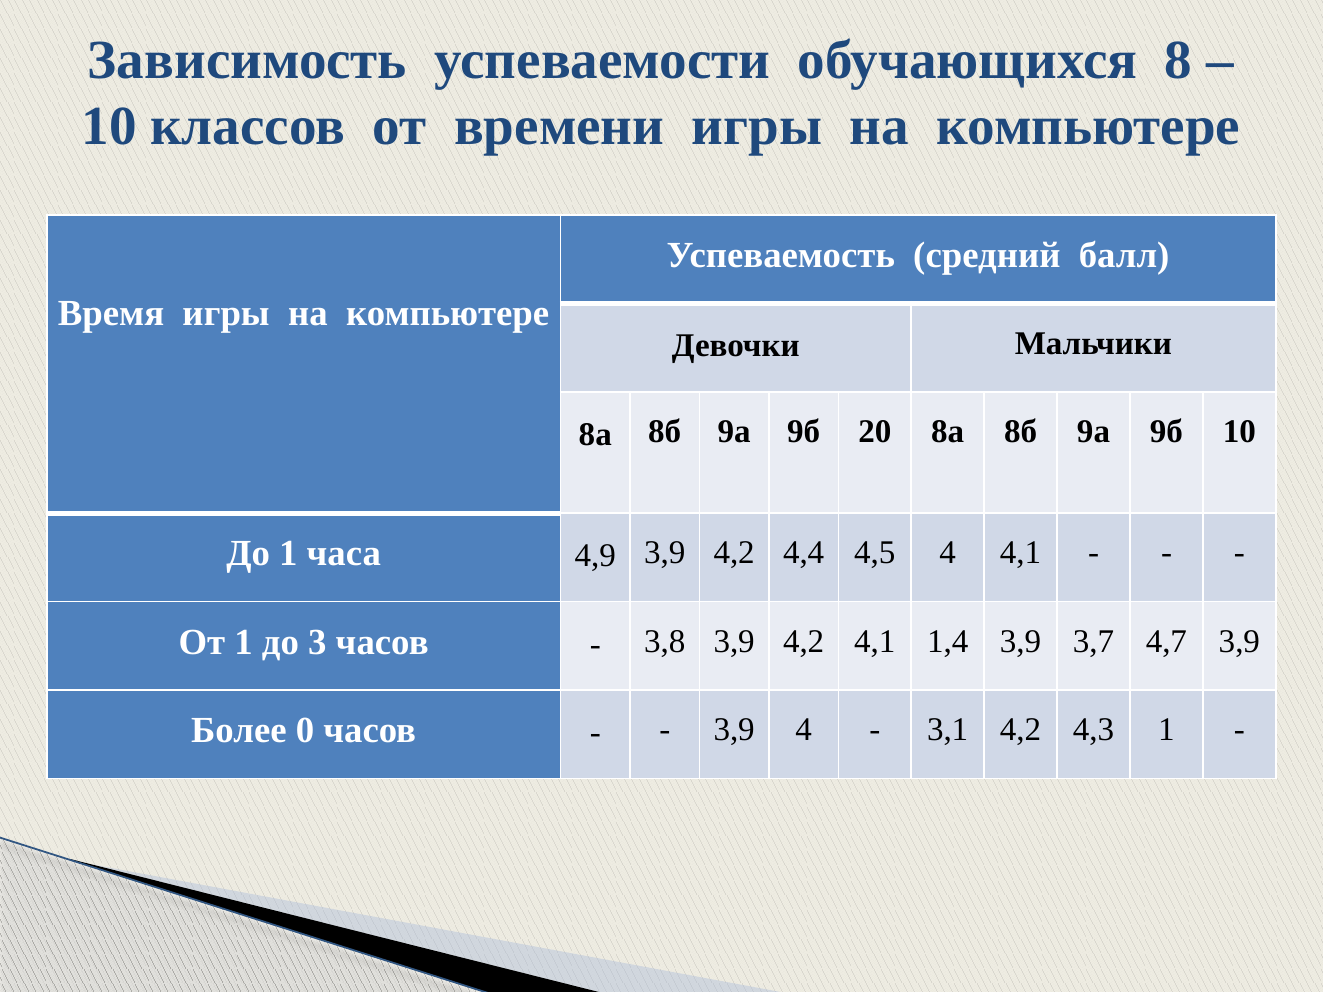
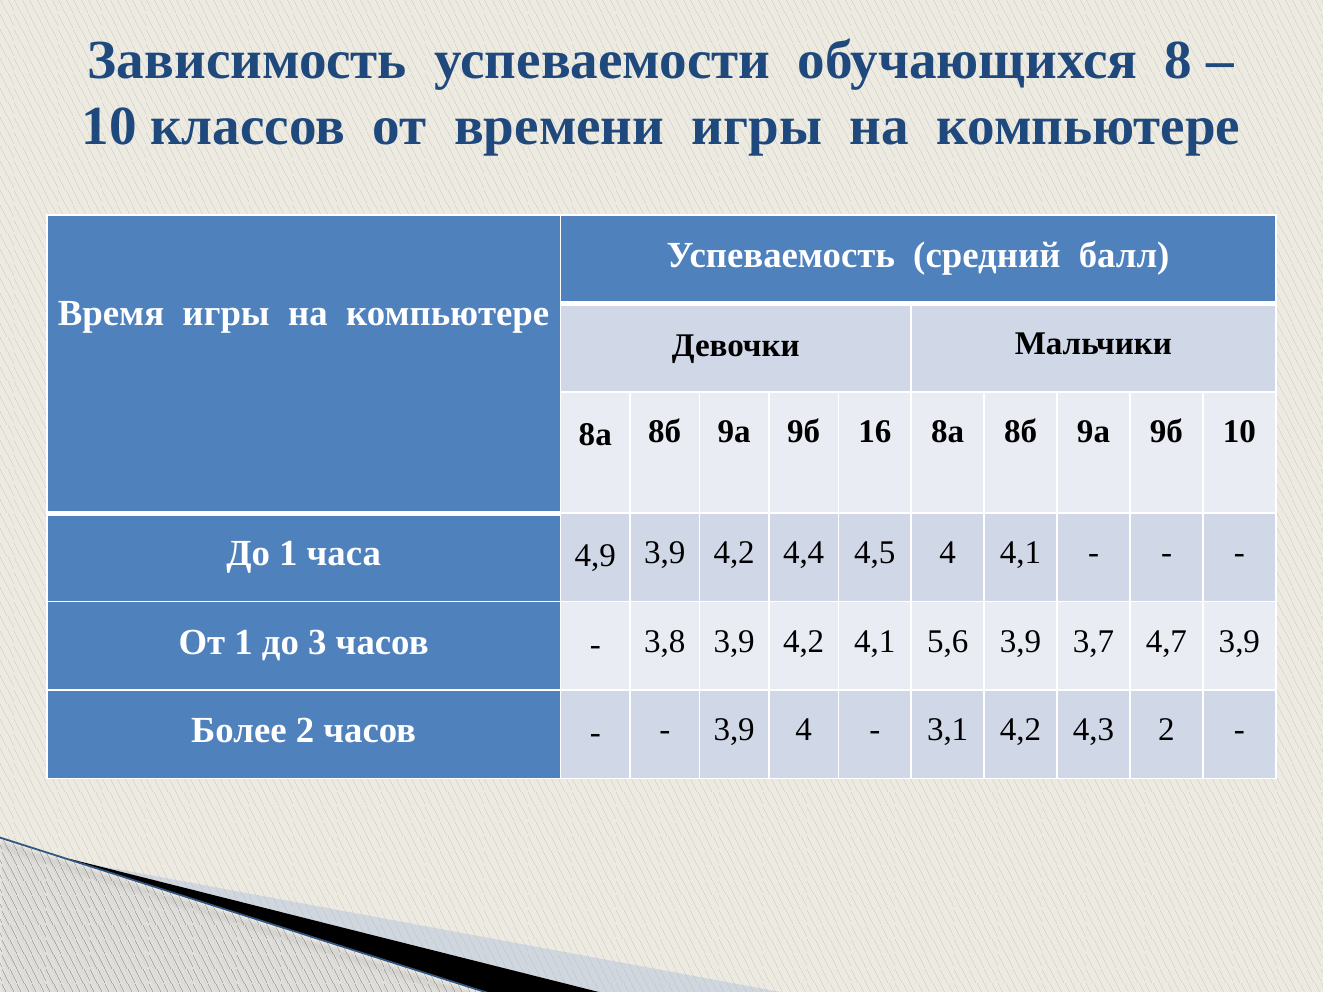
20: 20 -> 16 (875, 432)
1,4: 1,4 -> 5,6 (948, 642)
Более 0: 0 -> 2 (305, 731)
4,3 1: 1 -> 2 (1166, 730)
